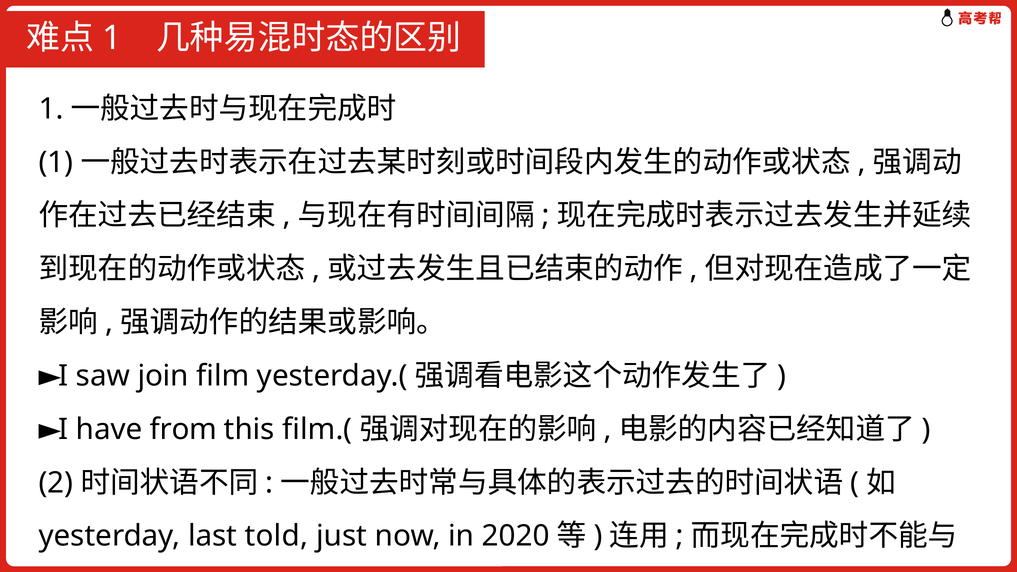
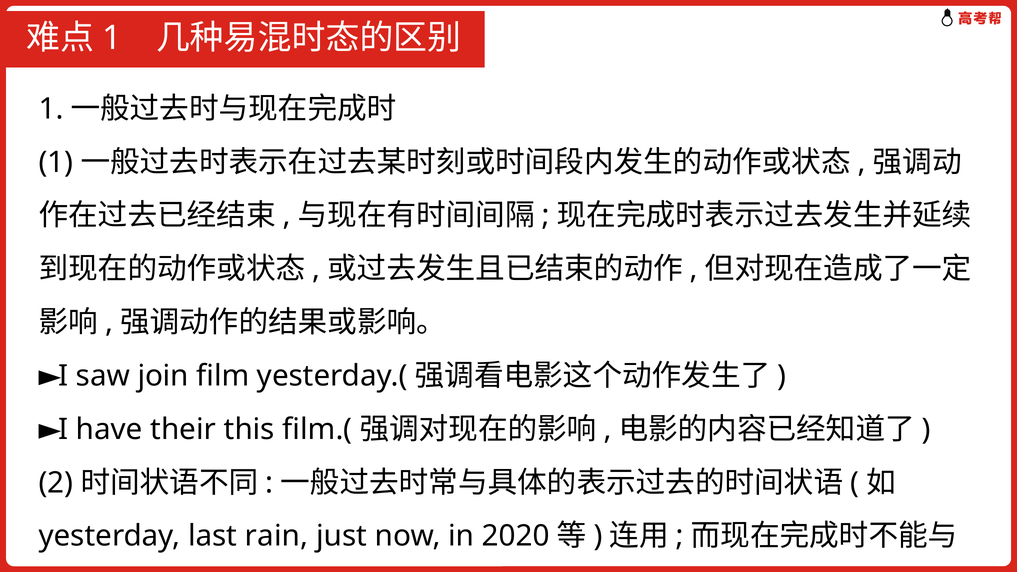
from: from -> their (183, 429)
told: told -> rain (277, 536)
